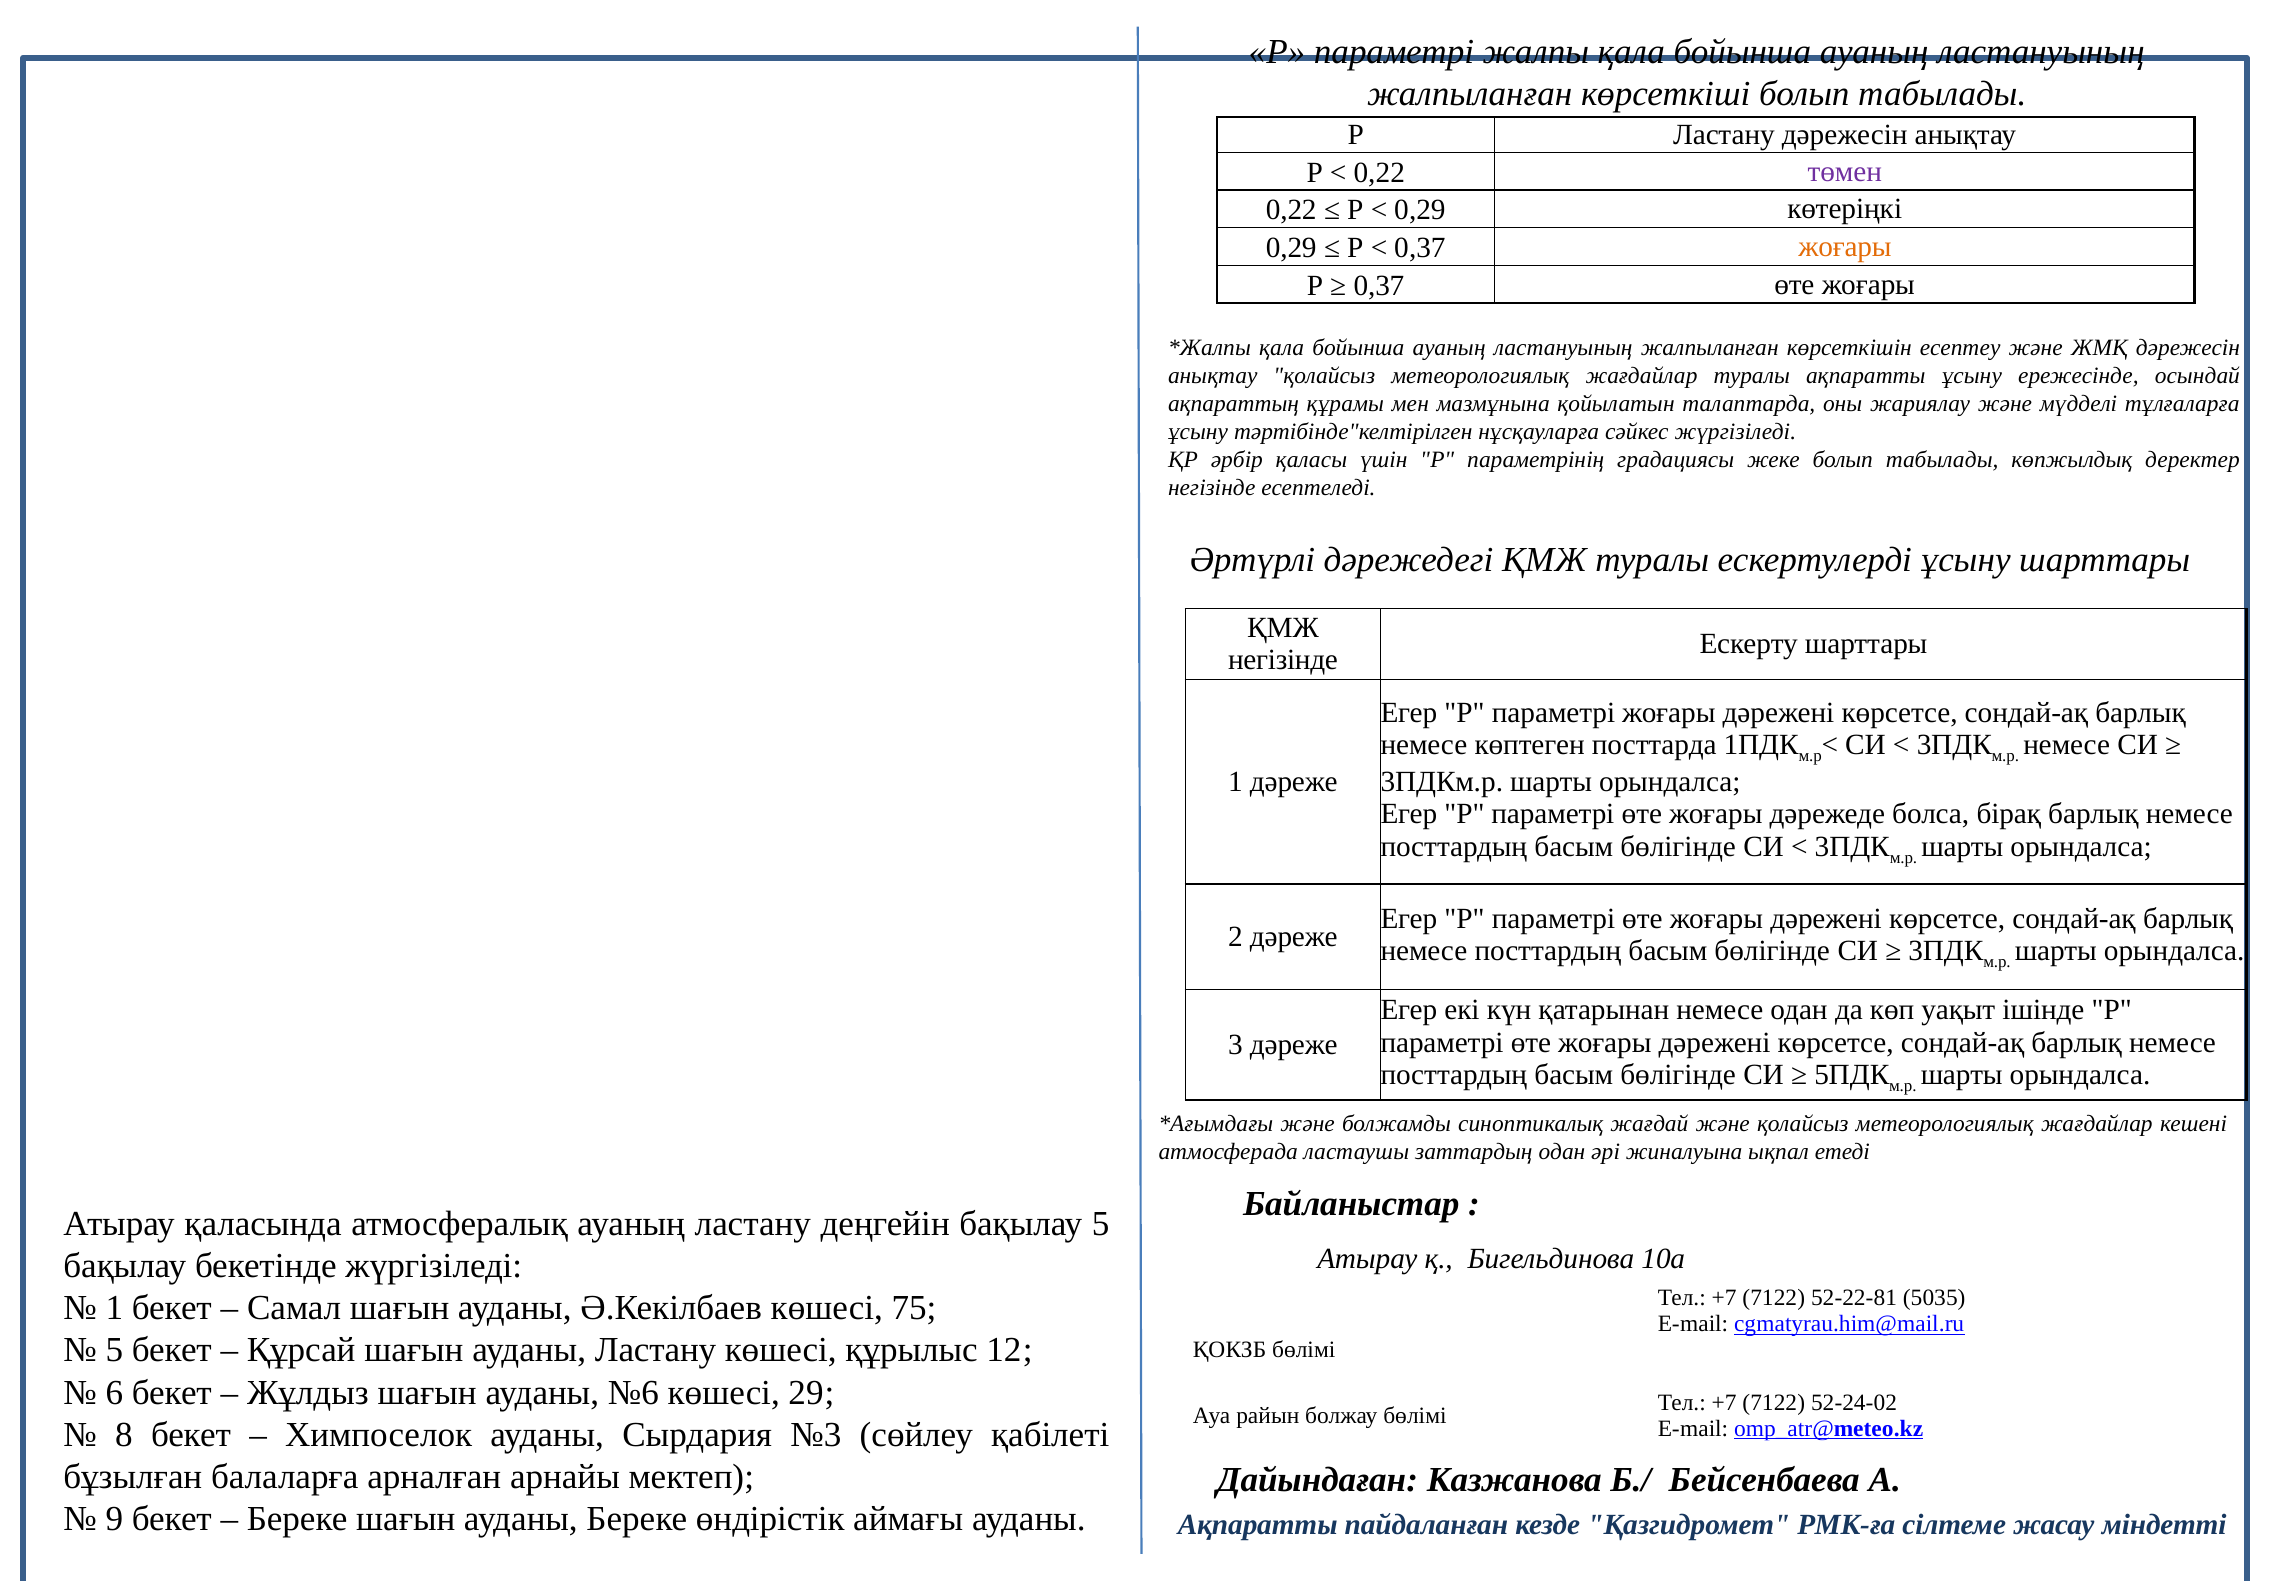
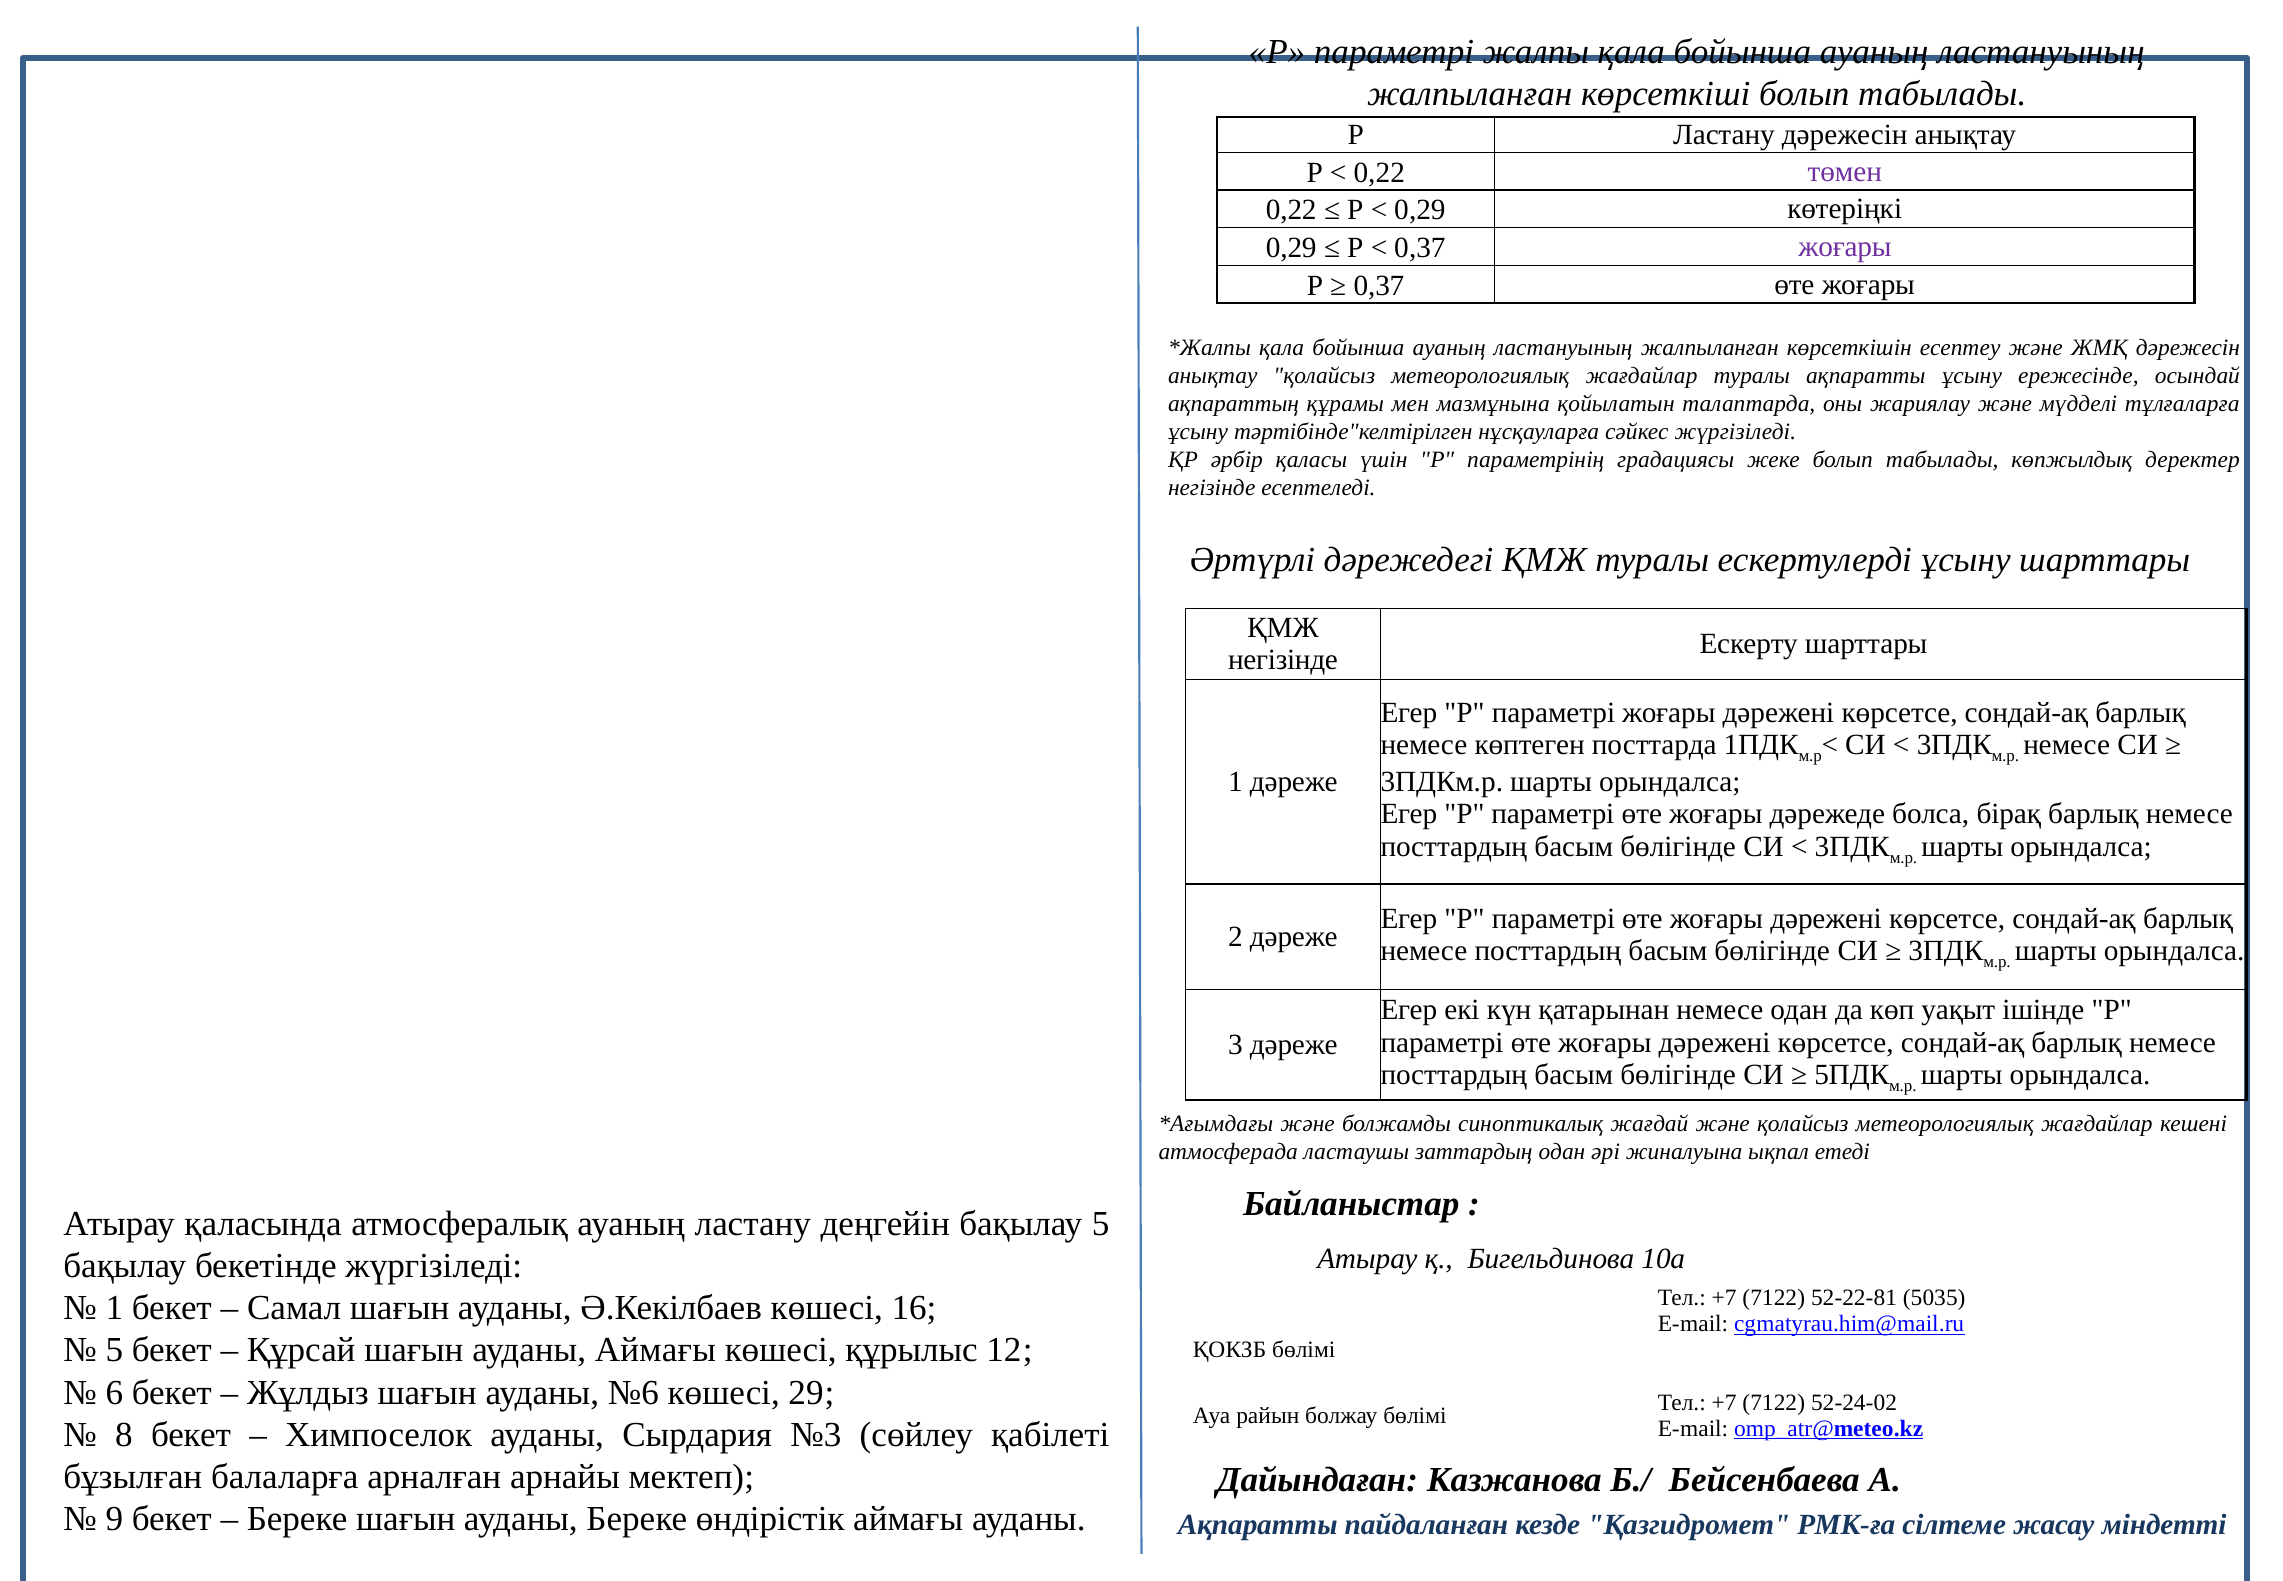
жоғары colour: orange -> purple (1845, 247)
75: 75 -> 16 (914, 1308)
ауданы Ластану: Ластану -> Аймағы (655, 1350)
